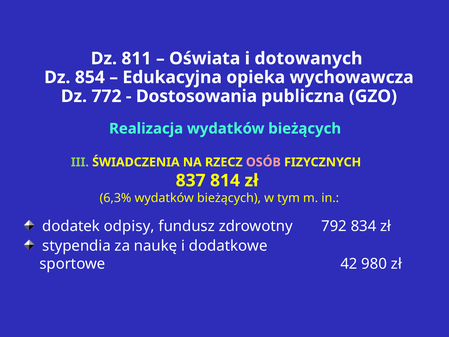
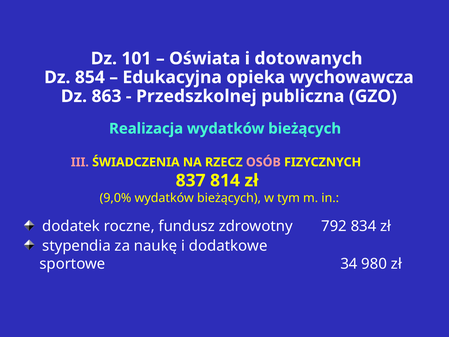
811: 811 -> 101 (136, 58)
772: 772 -> 863 (106, 96)
Dostosowania: Dostosowania -> Przedszkolnej (196, 96)
III colour: light green -> pink (80, 162)
6,3%: 6,3% -> 9,0% (115, 198)
odpisy: odpisy -> roczne (129, 226)
42: 42 -> 34 (349, 264)
